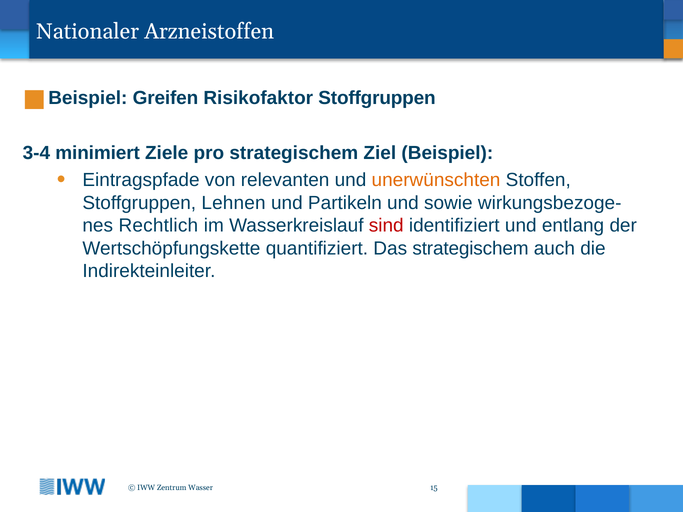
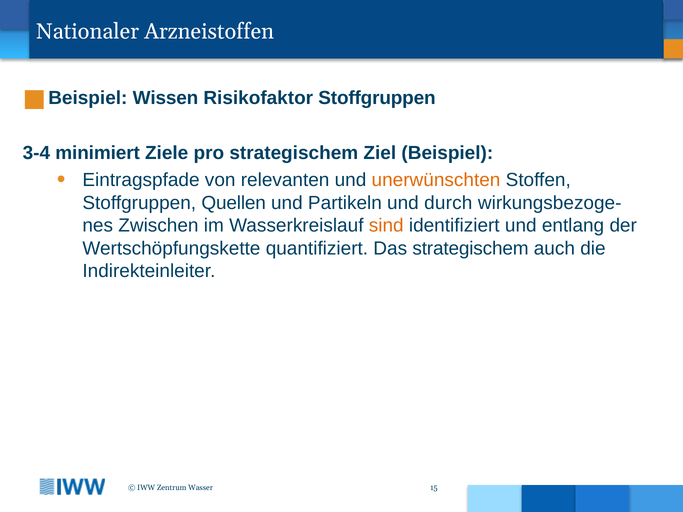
Greifen: Greifen -> Wissen (165, 98)
Lehnen: Lehnen -> Quellen (234, 203)
sowie: sowie -> durch (448, 203)
Rechtlich: Rechtlich -> Zwischen (158, 226)
sind colour: red -> orange (386, 226)
